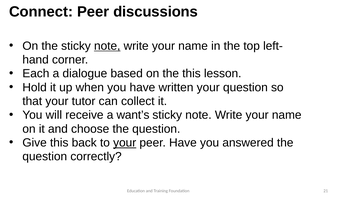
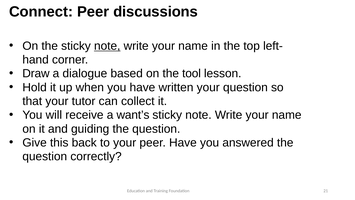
Each: Each -> Draw (36, 73)
the this: this -> tool (192, 73)
choose: choose -> guiding (90, 129)
your underline: present -> none (125, 142)
